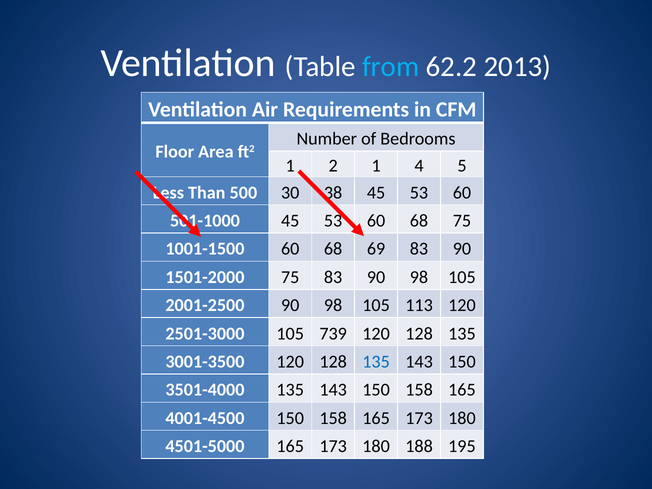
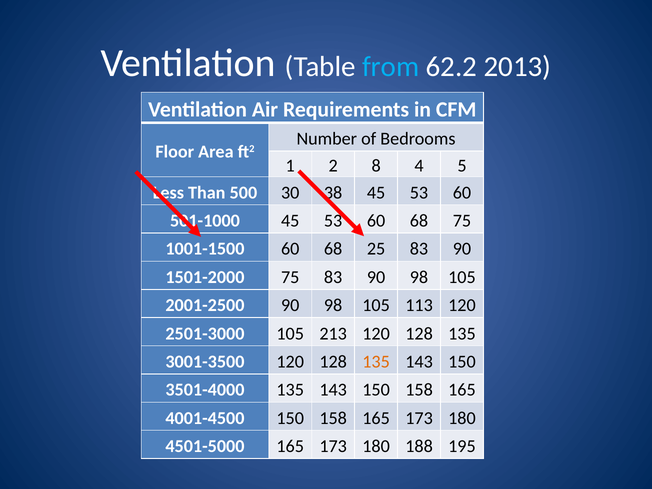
1: 1 -> 8 (376, 166)
69: 69 -> 25 (376, 249)
739: 739 -> 213 (333, 334)
135 colour: blue -> orange (376, 362)
